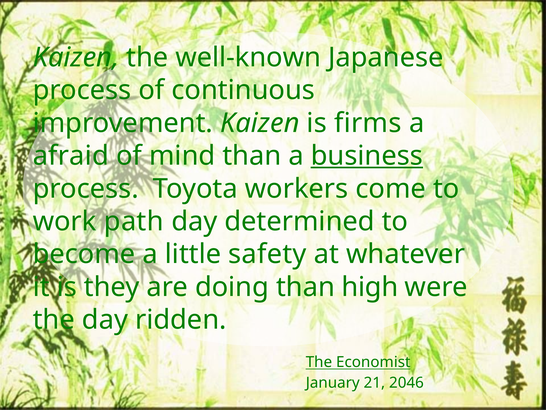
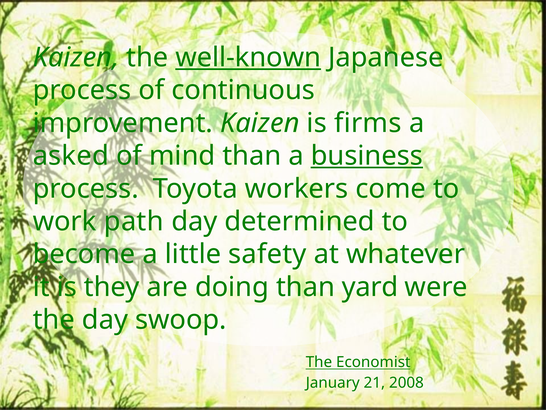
well-known underline: none -> present (248, 57)
afraid: afraid -> asked (71, 156)
high: high -> yard (370, 287)
ridden: ridden -> swoop (181, 319)
2046: 2046 -> 2008 (406, 382)
